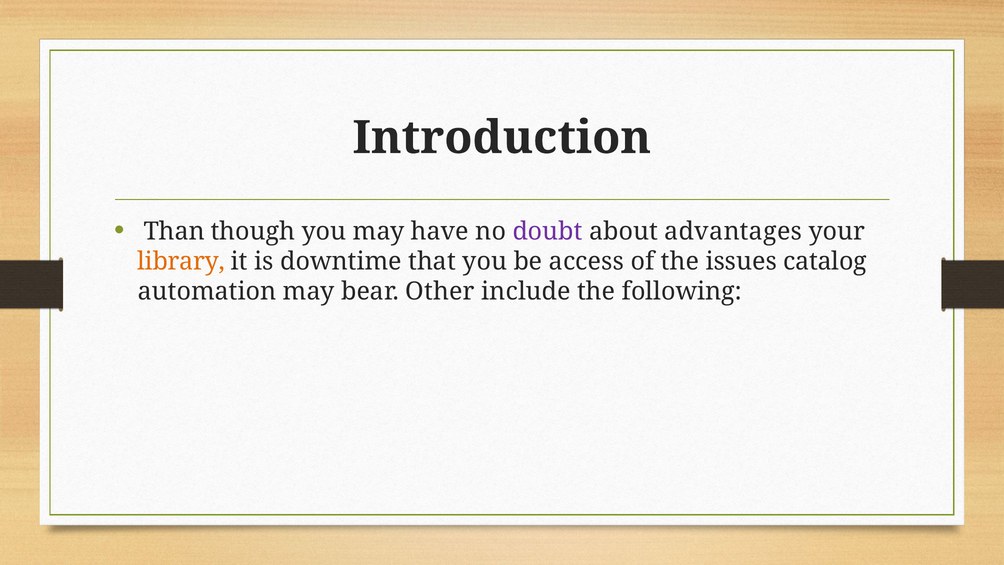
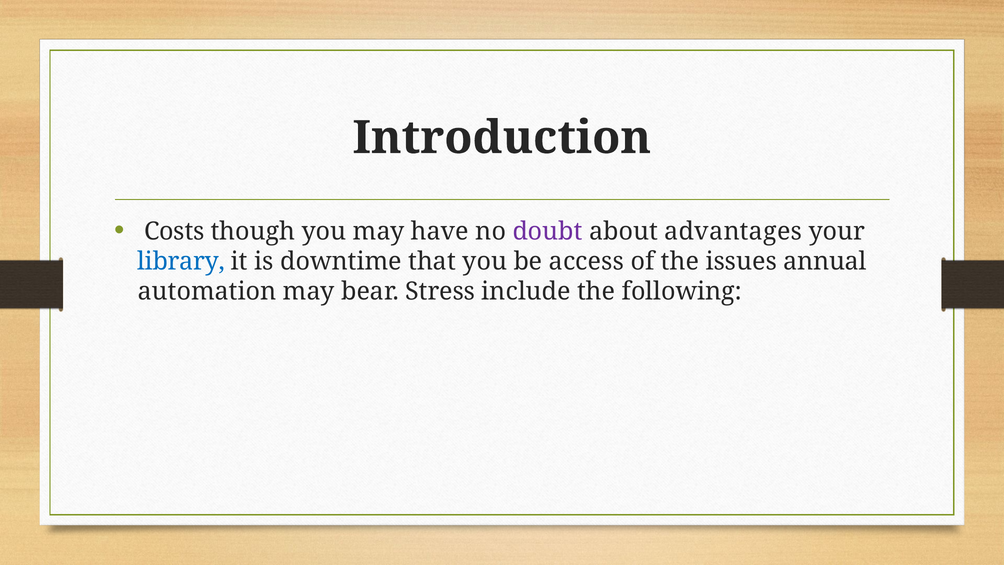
Than: Than -> Costs (174, 231)
library colour: orange -> blue (181, 261)
catalog: catalog -> annual (825, 261)
Other: Other -> Stress (440, 291)
